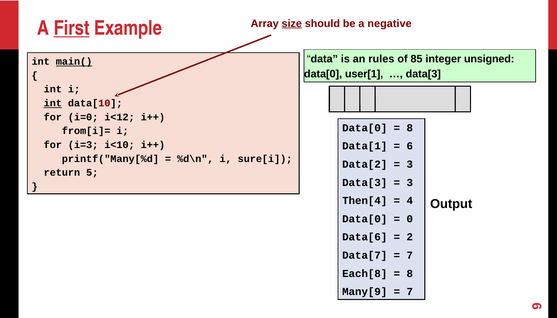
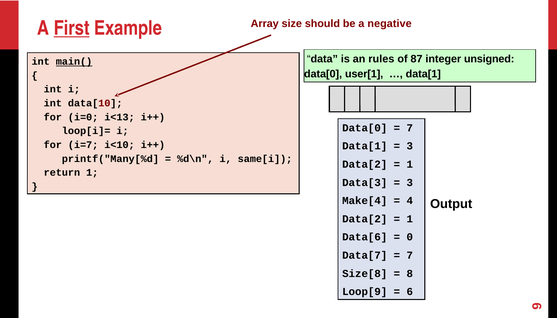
size underline: present -> none (292, 23)
85: 85 -> 87 (417, 59)
data[3: data[3 -> data[1 (423, 74)
int underline: present -> none (53, 103)
i<12: i<12 -> i<13 (120, 117)
8: 8 -> 7 (410, 128)
from[i]=: from[i]= -> loop[i]= (86, 131)
i=3: i=3 -> i=7 (83, 145)
6: 6 -> 3 (410, 146)
sure[i: sure[i -> same[i (265, 159)
3: 3 -> 1 (410, 164)
return 5: 5 -> 1 (92, 173)
Then[4: Then[4 -> Make[4 (365, 201)
Data[0: Data[0 -> Data[2 (365, 219)
0: 0 -> 1 (410, 219)
2: 2 -> 0 (410, 237)
Each[8: Each[8 -> Size[8 (365, 274)
Many[9: Many[9 -> Loop[9 (365, 292)
7: 7 -> 6 (410, 292)
